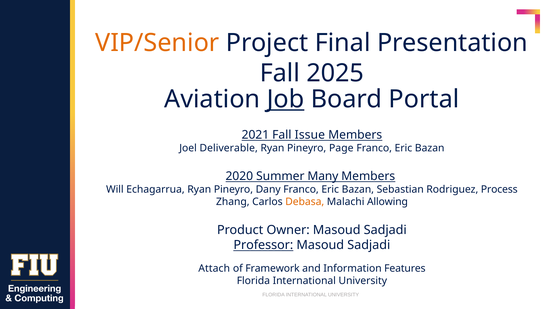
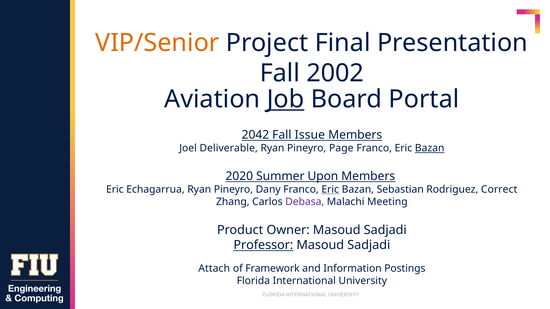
2025: 2025 -> 2002 (335, 73)
2021: 2021 -> 2042 (255, 135)
Bazan underline: none -> present (430, 148)
Many: Many -> Upon (323, 176)
Will: Will -> Eric (115, 190)
Eric underline: none -> present (330, 190)
Process: Process -> Correct (499, 190)
Debasa colour: orange -> purple (305, 202)
Allowing: Allowing -> Meeting (387, 202)
Features: Features -> Postings (405, 269)
